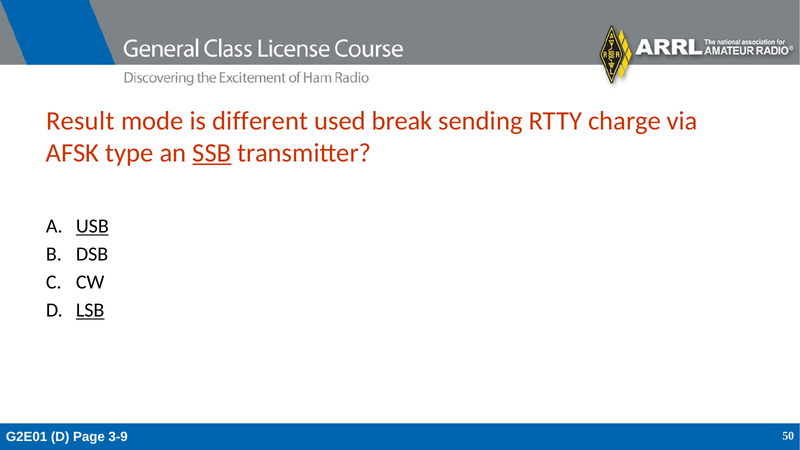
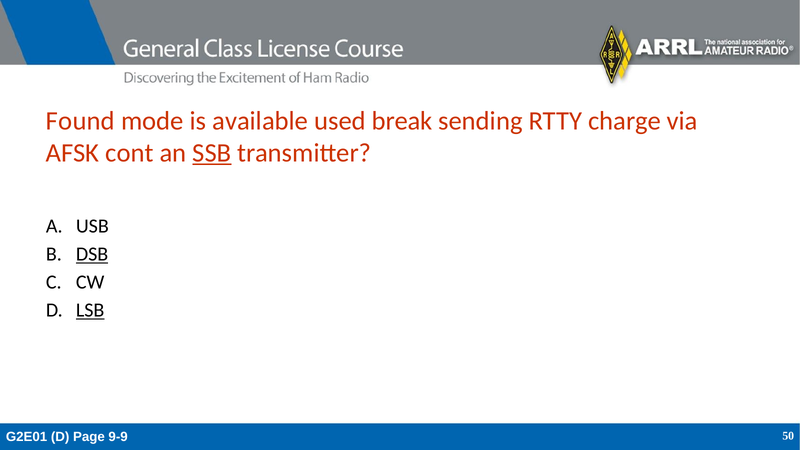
Result: Result -> Found (80, 121)
different: different -> available (260, 121)
type: type -> cont (129, 153)
USB underline: present -> none (92, 226)
DSB underline: none -> present (92, 254)
3-9: 3-9 -> 9-9 (118, 437)
